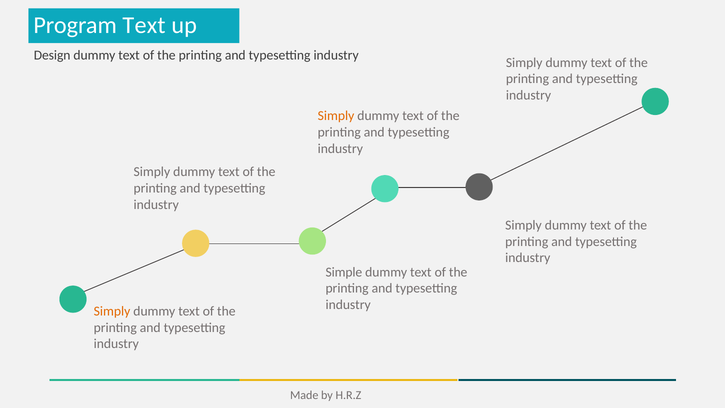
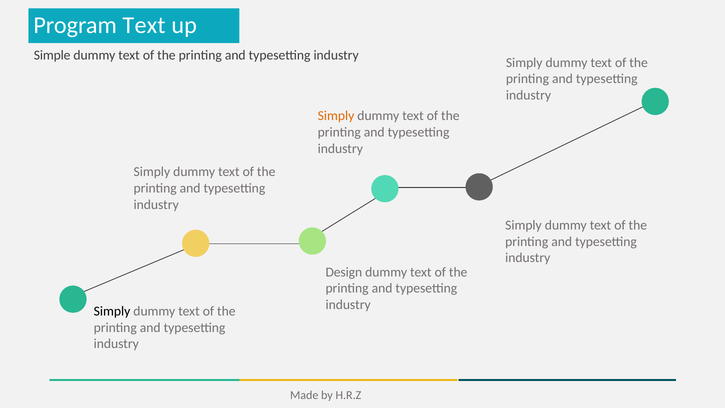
Design: Design -> Simple (52, 55)
Simple: Simple -> Design (344, 272)
Simply colour: orange -> black (112, 311)
